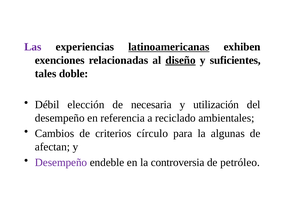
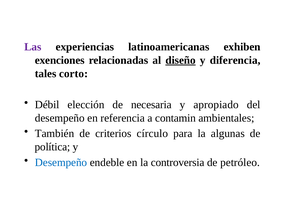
latinoamericanas underline: present -> none (169, 47)
suficientes: suficientes -> diferencia (235, 60)
doble: doble -> corto (74, 73)
utilización: utilización -> apropiado (216, 105)
reciclado: reciclado -> contamin (175, 118)
Cambios: Cambios -> También (55, 133)
afectan: afectan -> política (52, 147)
Desempeño colour: purple -> blue (61, 162)
